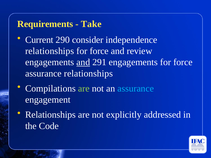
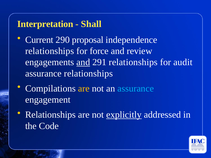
Requirements: Requirements -> Interpretation (45, 24)
Take: Take -> Shall (91, 24)
consider: consider -> proposal (88, 40)
291 engagements: engagements -> relationships (133, 62)
force: force -> audit (183, 62)
are colour: light green -> yellow (84, 89)
explicitly underline: none -> present (124, 115)
